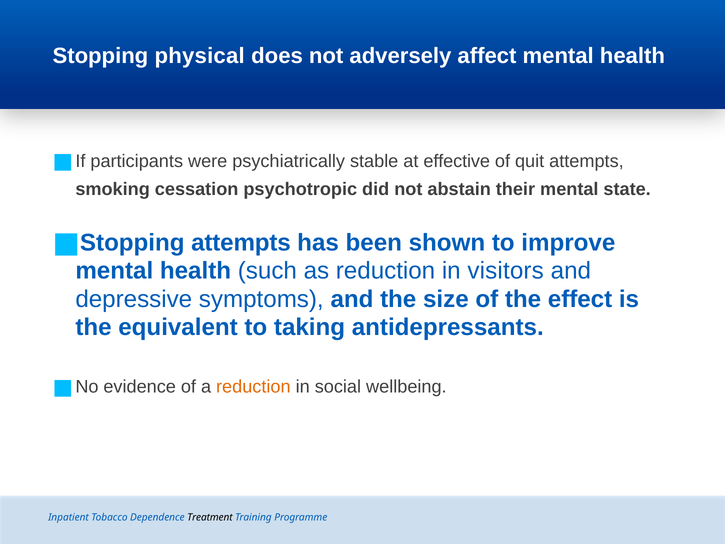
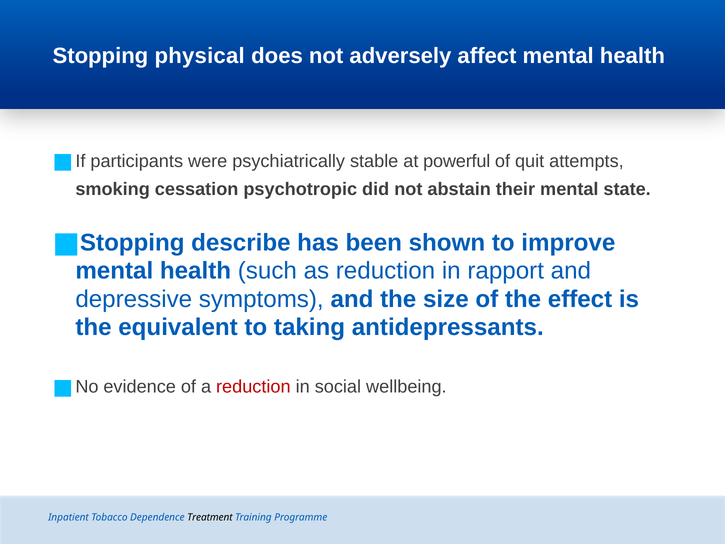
effective: effective -> powerful (457, 161)
attempts: attempts -> describe (241, 243)
visitors: visitors -> rapport (506, 271)
reduction colour: orange -> red (253, 387)
